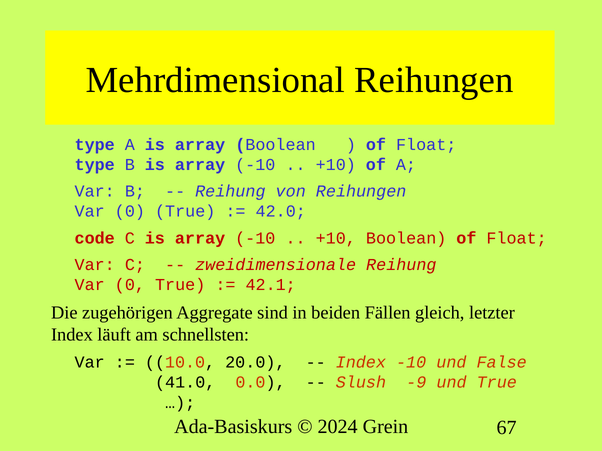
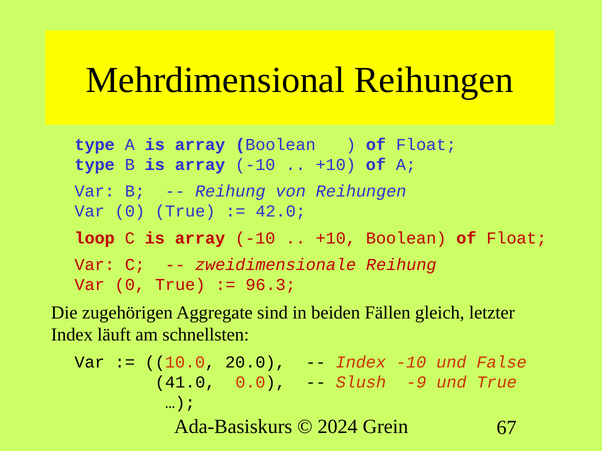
code: code -> loop (95, 238)
42.1: 42.1 -> 96.3 (271, 285)
